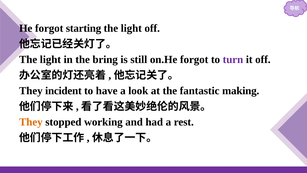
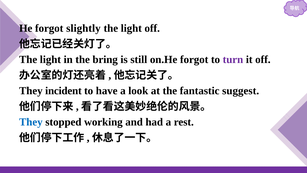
starting: starting -> slightly (83, 28)
making: making -> suggest (241, 91)
They colour: orange -> blue (31, 122)
